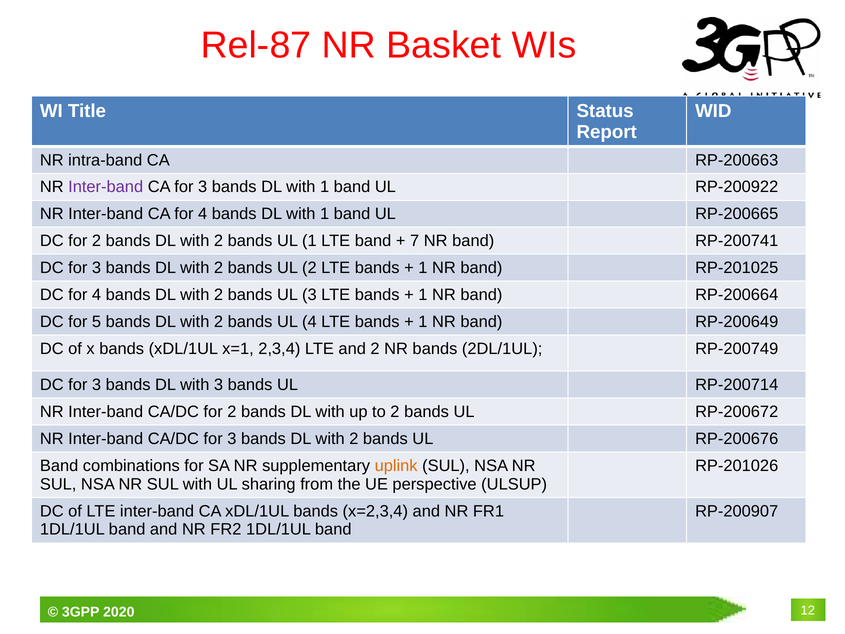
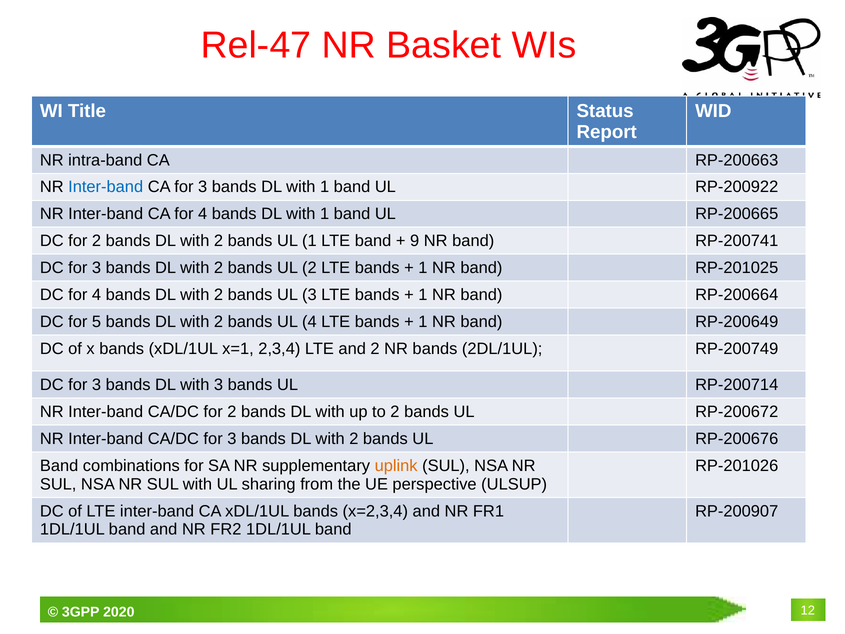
Rel-87: Rel-87 -> Rel-47 (256, 45)
Inter-band colour: purple -> blue (106, 187)
7: 7 -> 9 (415, 241)
